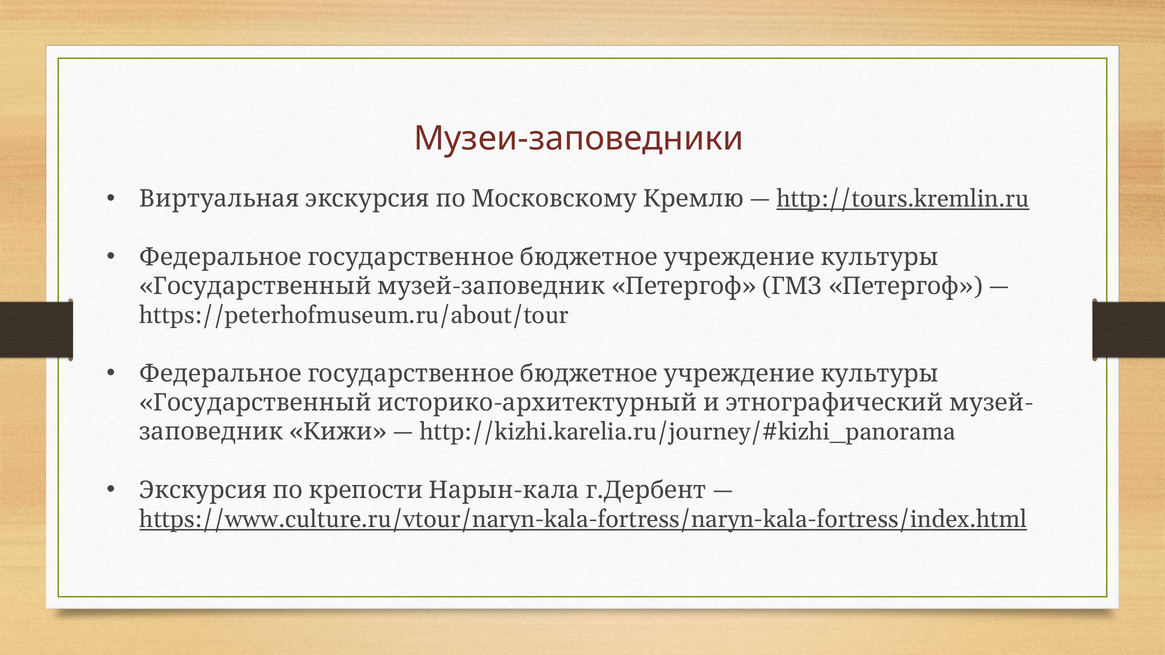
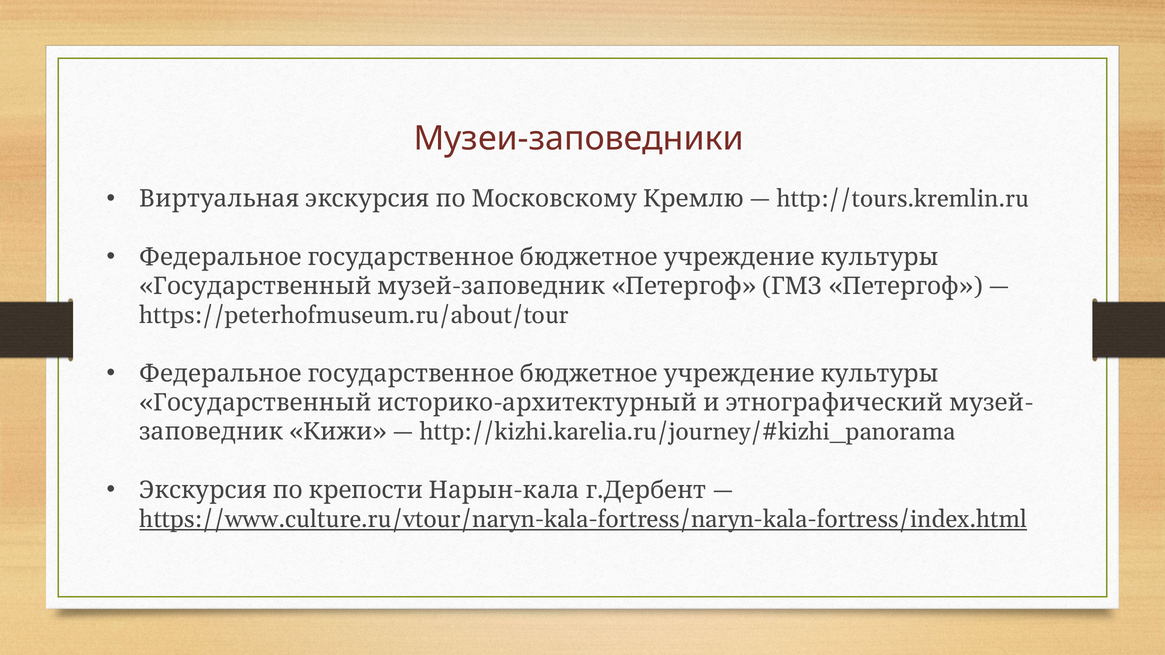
http://tours.kremlin.ru underline: present -> none (903, 199)
